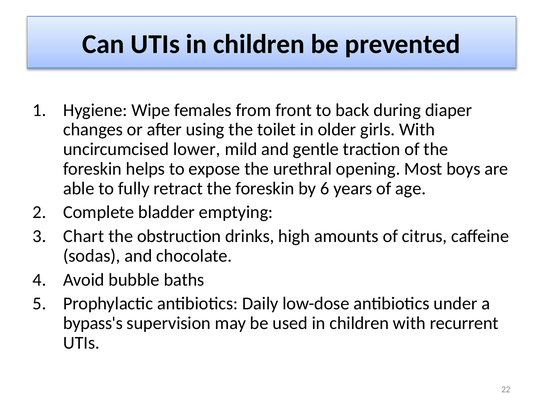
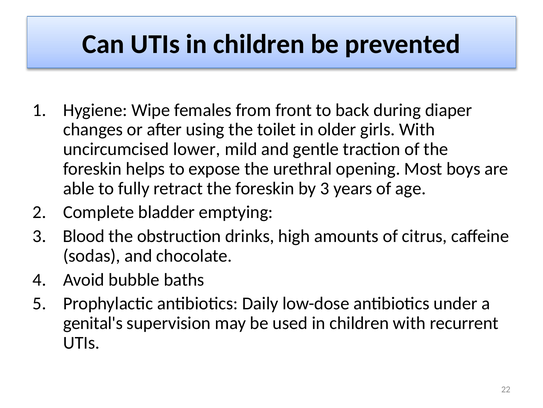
by 6: 6 -> 3 (325, 188)
Chart: Chart -> Blood (84, 236)
bypass's: bypass's -> genital's (93, 323)
